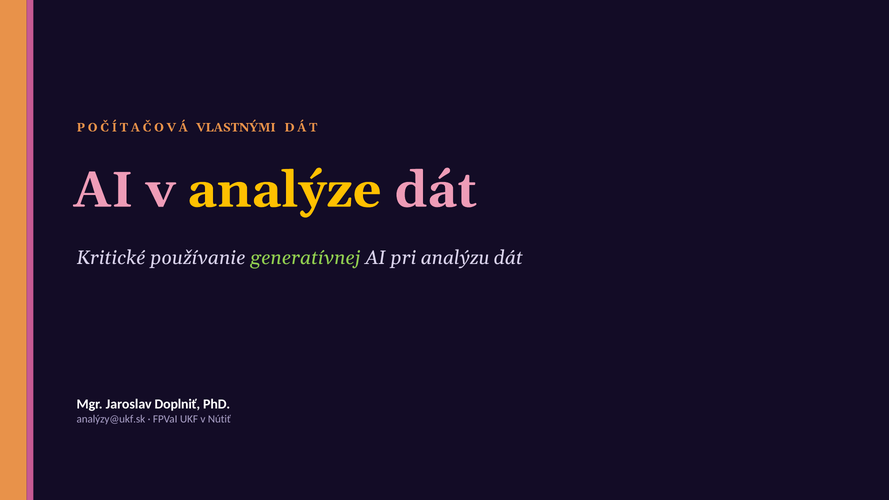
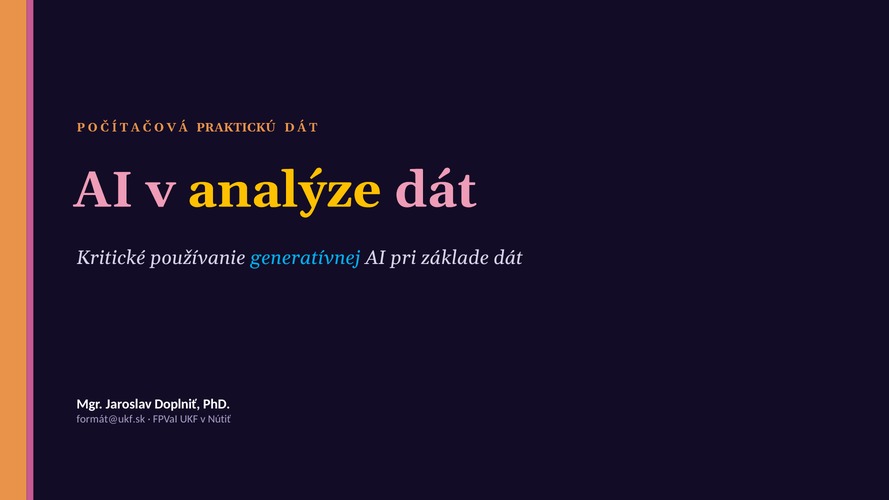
VLASTNÝMI: VLASTNÝMI -> PRAKTICKÚ (236, 127)
generatívnej colour: light green -> light blue (305, 258)
analýzu: analýzu -> základe (455, 258)
analýzy@ukf.sk: analýzy@ukf.sk -> formát@ukf.sk (111, 419)
